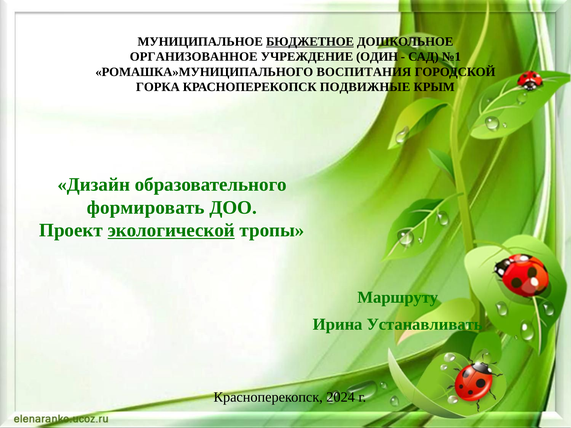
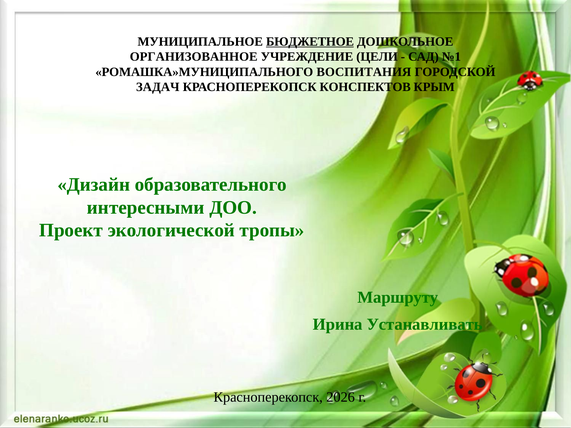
ОДИН: ОДИН -> ЦЕЛИ (377, 57)
ГОРКА: ГОРКА -> ЗАДАЧ (158, 87)
ПОДВИЖНЫЕ: ПОДВИЖНЫЕ -> КОНСПЕКТОВ (365, 87)
формировать: формировать -> интересными (146, 208)
экологической underline: present -> none (171, 230)
2024: 2024 -> 2026 (341, 397)
